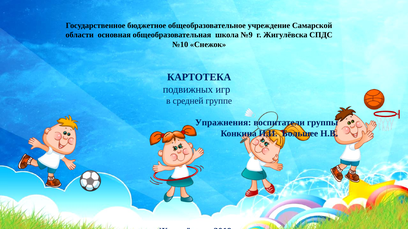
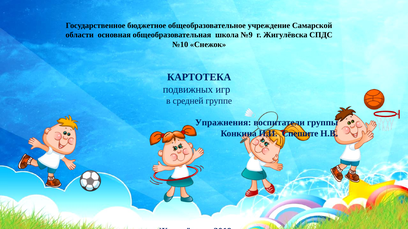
Большее: Большее -> Спешите (300, 134)
